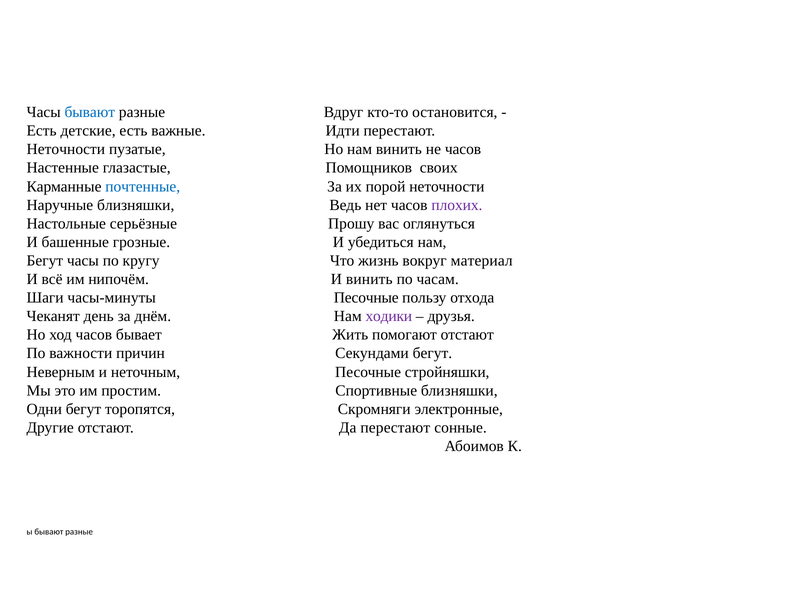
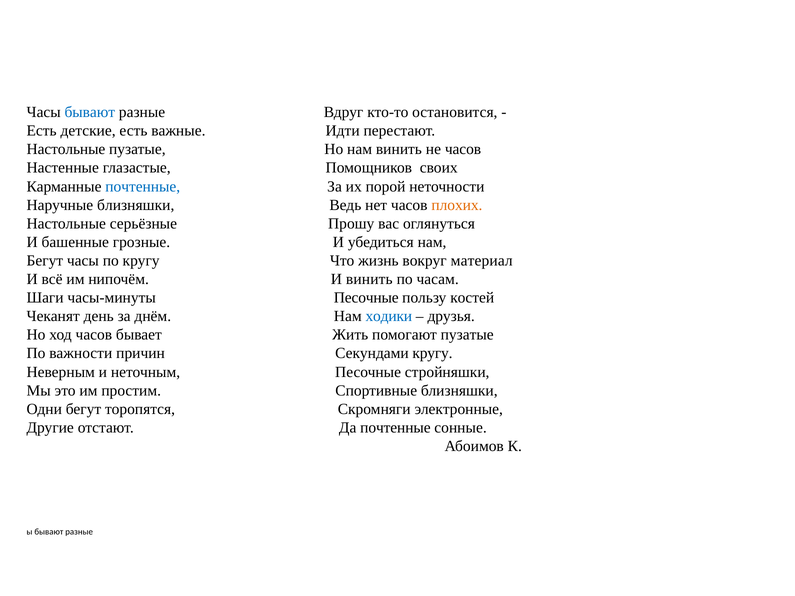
Неточности: Неточности -> Настольные (66, 149)
плохих colour: purple -> orange (457, 205)
отхода: отхода -> костей (472, 298)
ходики colour: purple -> blue (389, 316)
помогают отстают: отстают -> пузатые (467, 335)
Секундами бегут: бегут -> кругу (432, 354)
Да перестают: перестают -> почтенные (395, 428)
